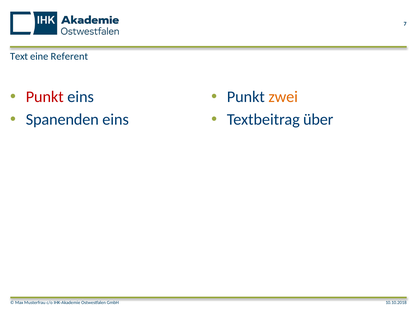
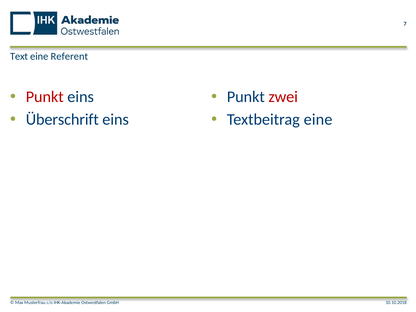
zwei colour: orange -> red (283, 97)
Spanenden: Spanenden -> Überschrift (62, 120)
Textbeitrag über: über -> eine (318, 120)
